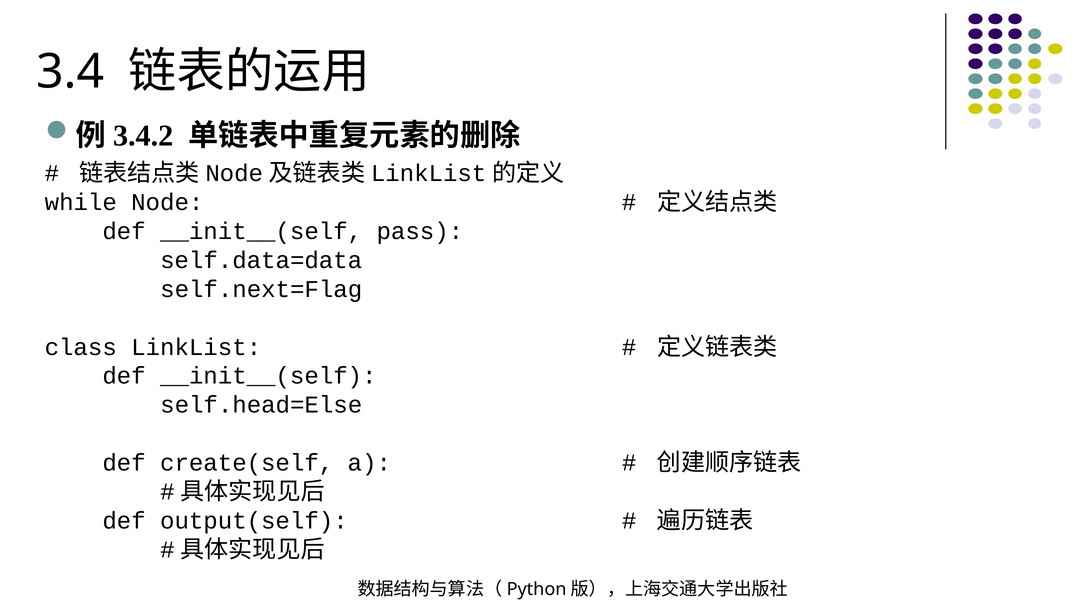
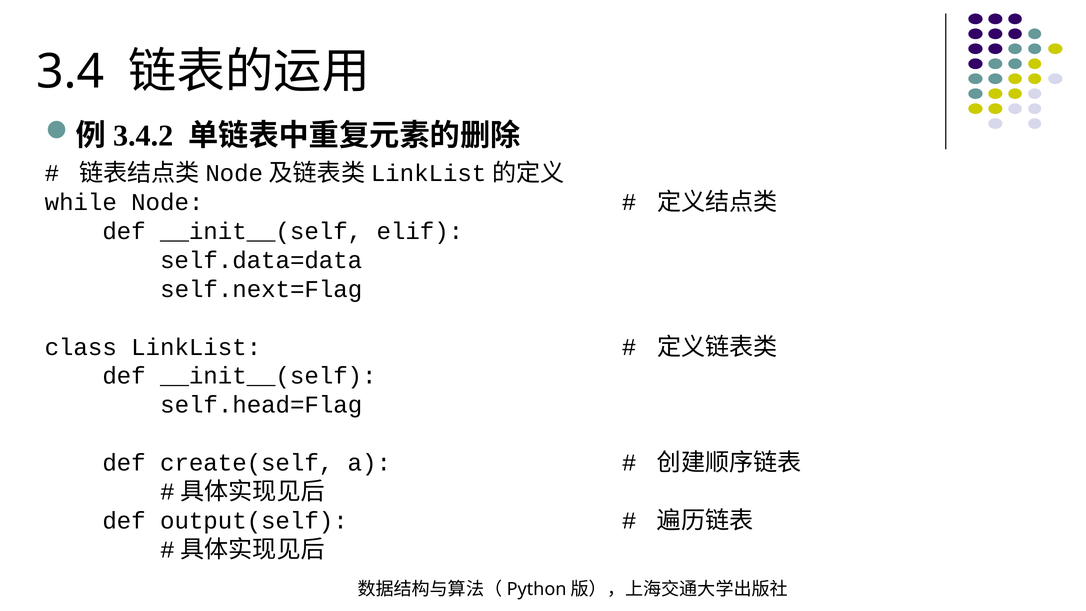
pass: pass -> elif (420, 231)
self.head=Else: self.head=Else -> self.head=Flag (261, 405)
